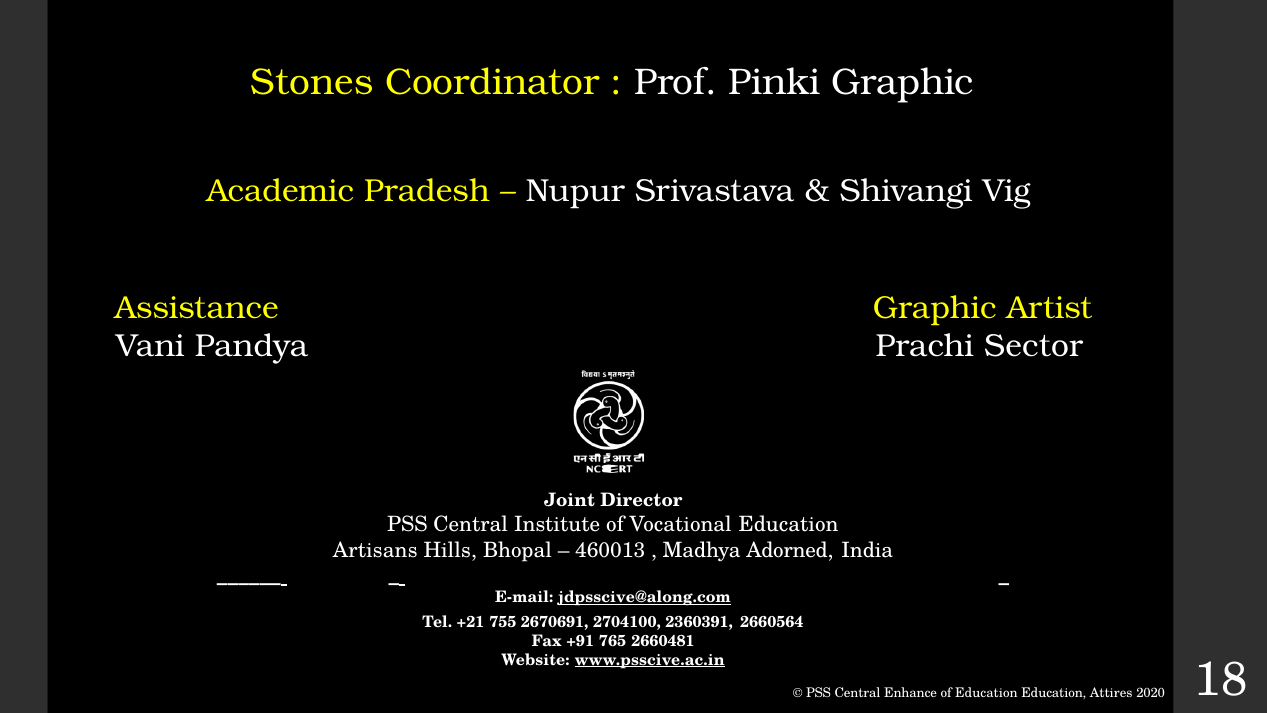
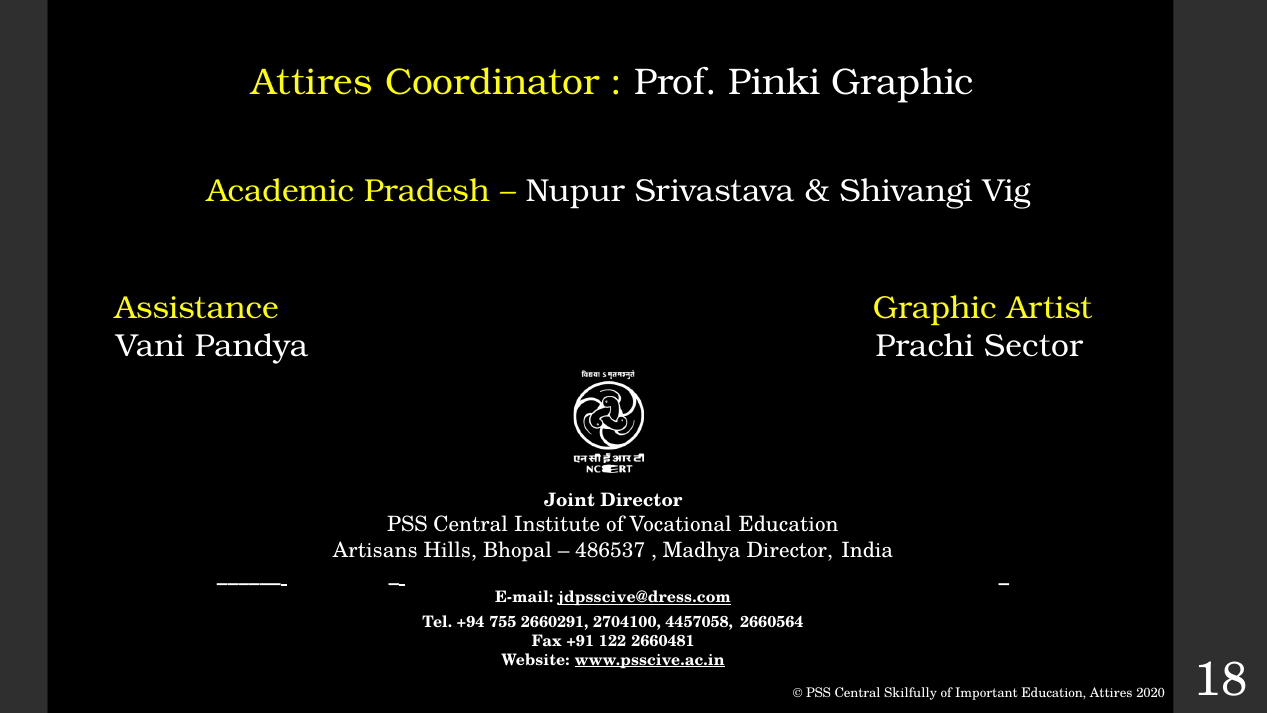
Stones: Stones -> Attires (312, 82)
460013: 460013 -> 486537 (610, 550)
Madhya Adorned: Adorned -> Director (790, 550)
jdpsscive@along.com: jdpsscive@along.com -> jdpsscive@dress.com (645, 597)
+21: +21 -> +94 (471, 622)
2670691: 2670691 -> 2660291 (555, 622)
2360391: 2360391 -> 4457058 (699, 622)
765: 765 -> 122 (613, 641)
Enhance: Enhance -> Skilfully (910, 693)
of Education: Education -> Important (986, 693)
